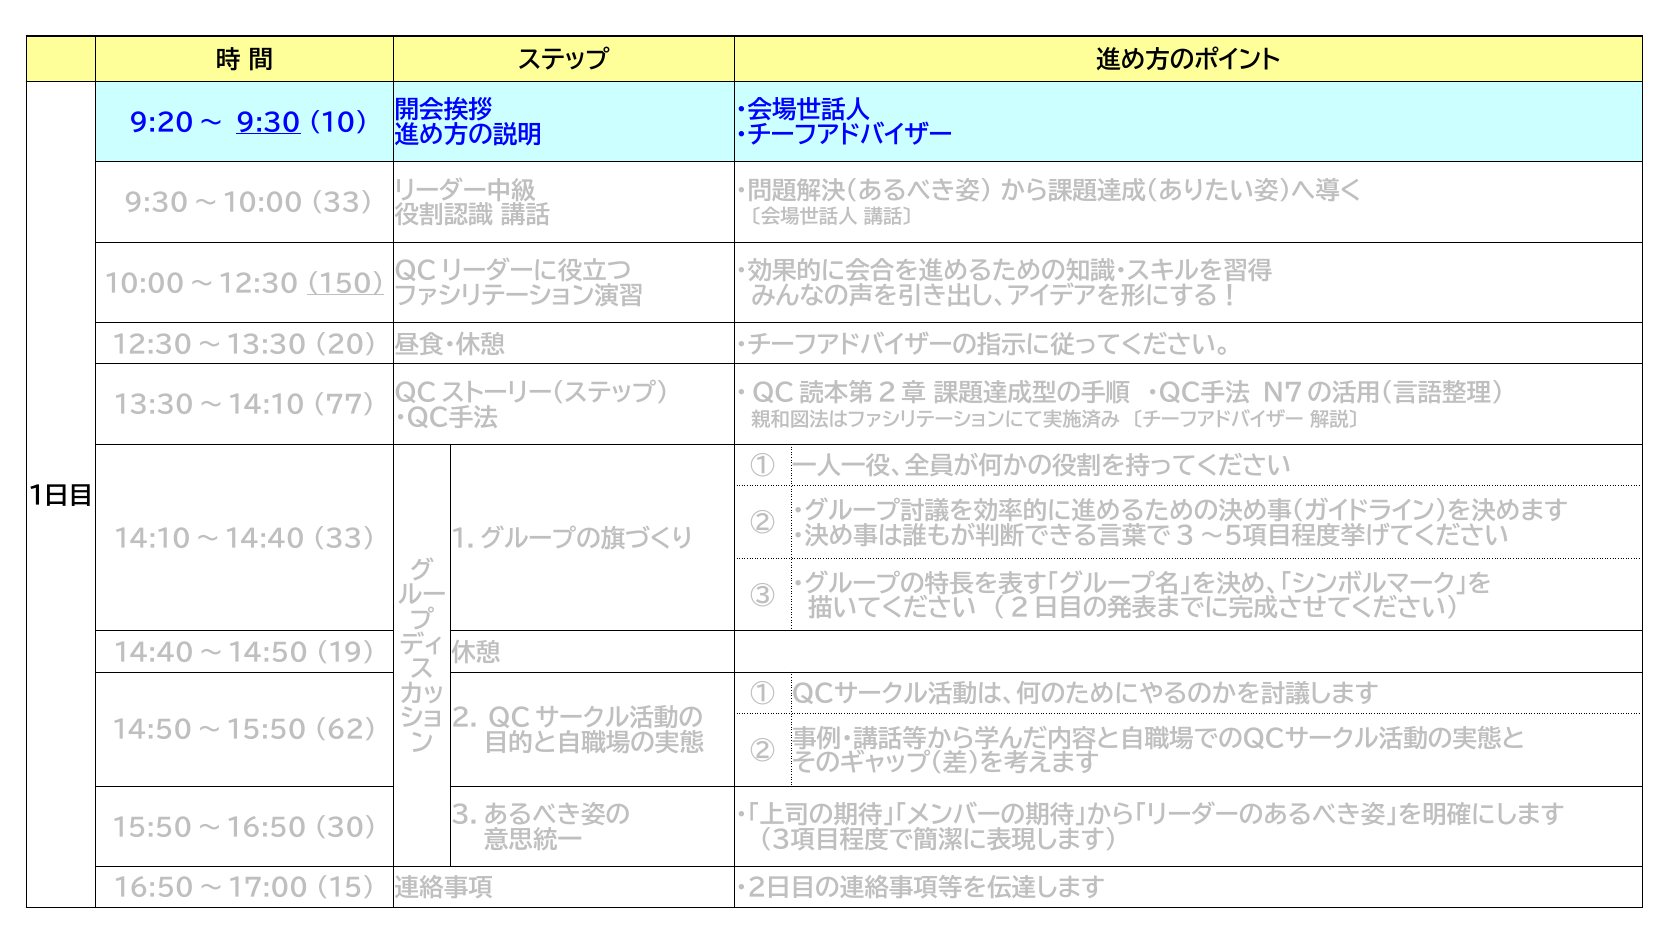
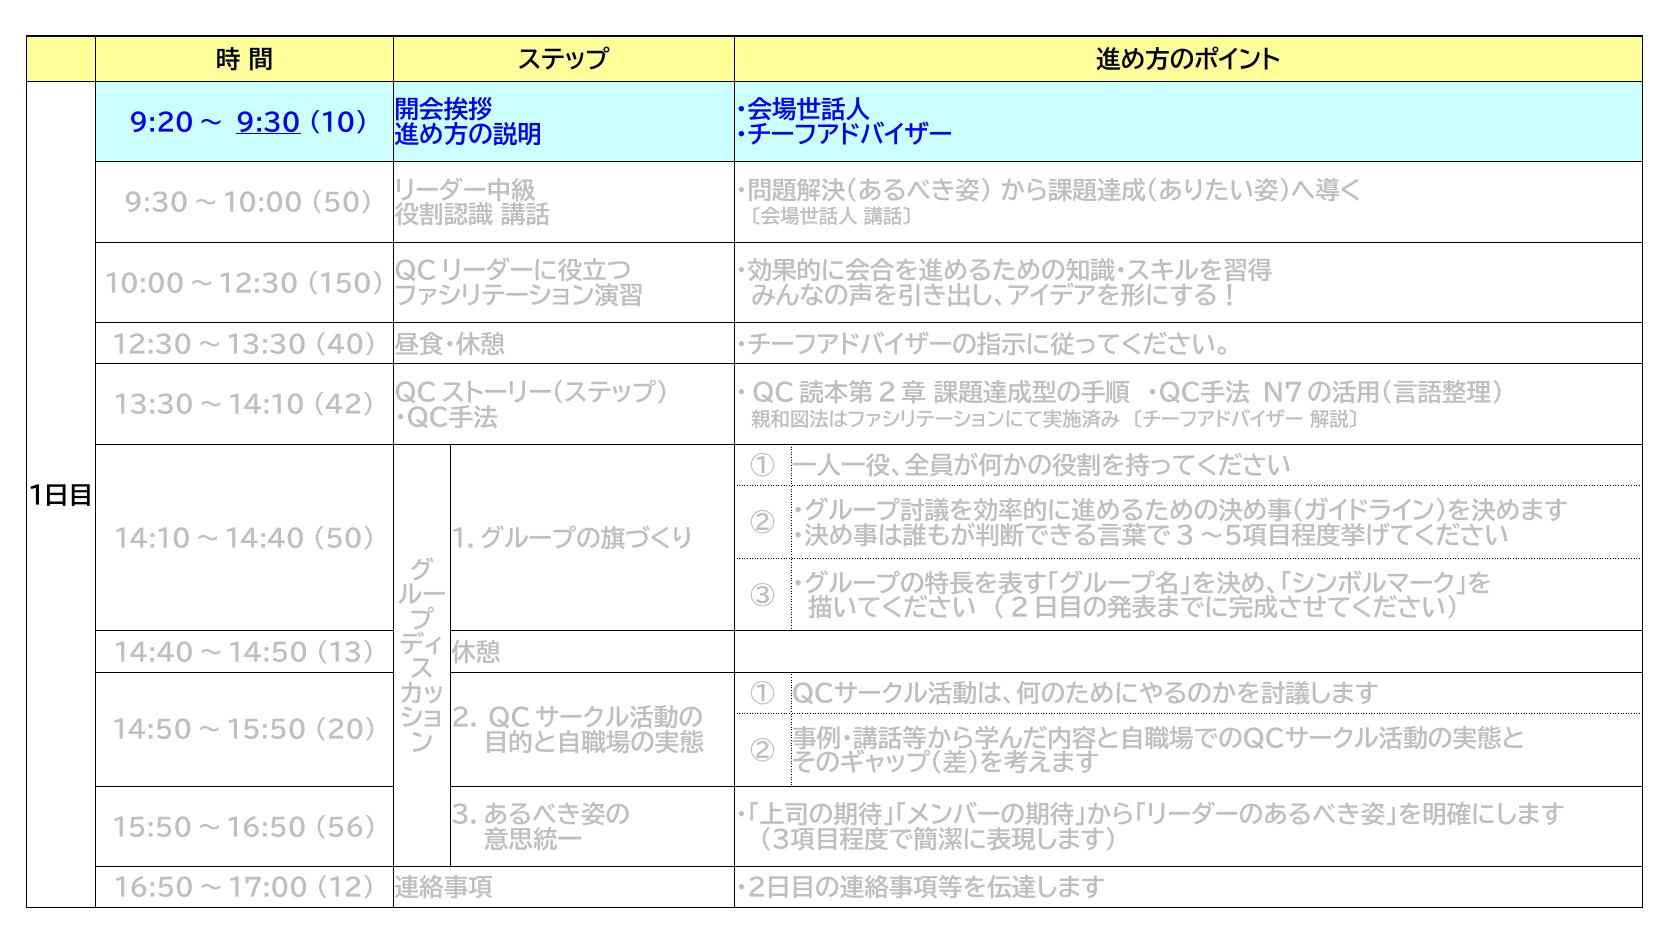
9:30～10:00 33: 33 -> 50 (342, 204)
150 underline: present -> none (346, 284)
20: 20 -> 40 (346, 345)
77: 77 -> 42 (344, 406)
14:10～14:40 33: 33 -> 50 (344, 540)
19: 19 -> 13 (346, 654)
62: 62 -> 20 (346, 731)
30: 30 -> 56 (346, 828)
15: 15 -> 12 (346, 889)
